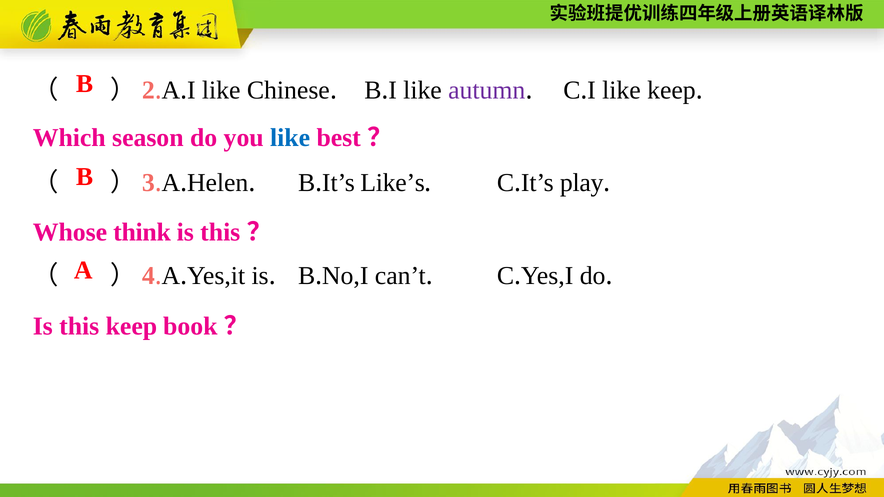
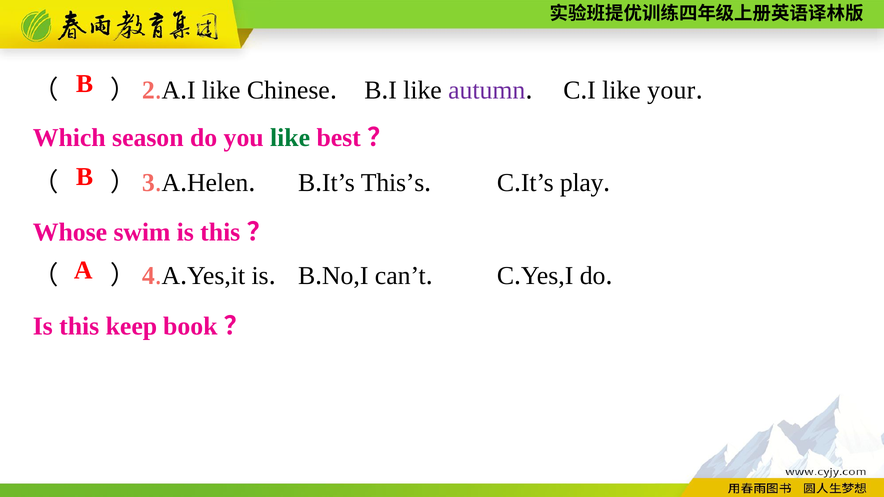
like keep: keep -> your (671, 90)
like colour: blue -> green (290, 138)
Like’s: Like’s -> This’s (393, 183)
think: think -> swim (142, 233)
